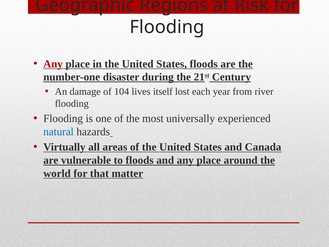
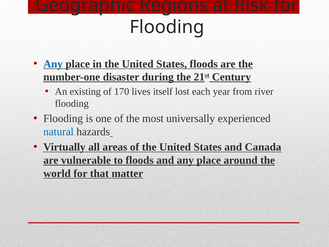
Any colour: red -> blue (53, 64)
damage: damage -> existing (85, 92)
104: 104 -> 170 (122, 92)
